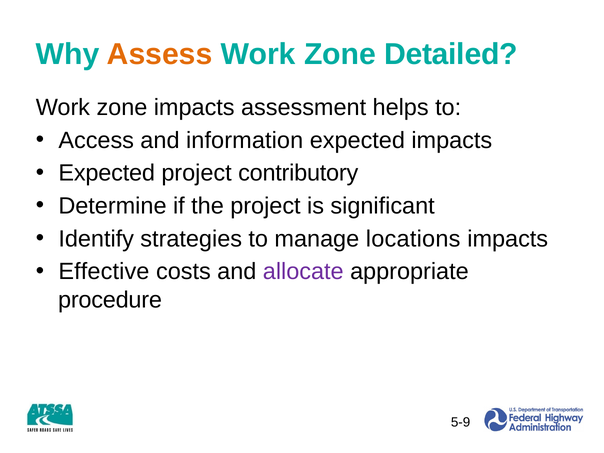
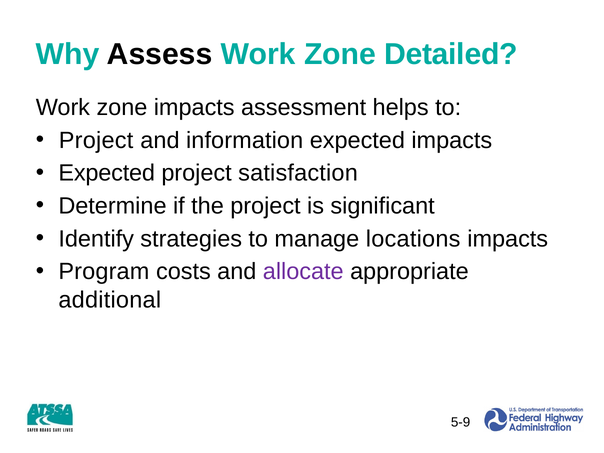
Assess colour: orange -> black (160, 54)
Access: Access -> Project (96, 140)
contributory: contributory -> satisfaction (298, 173)
Effective: Effective -> Program (104, 272)
procedure: procedure -> additional (110, 300)
